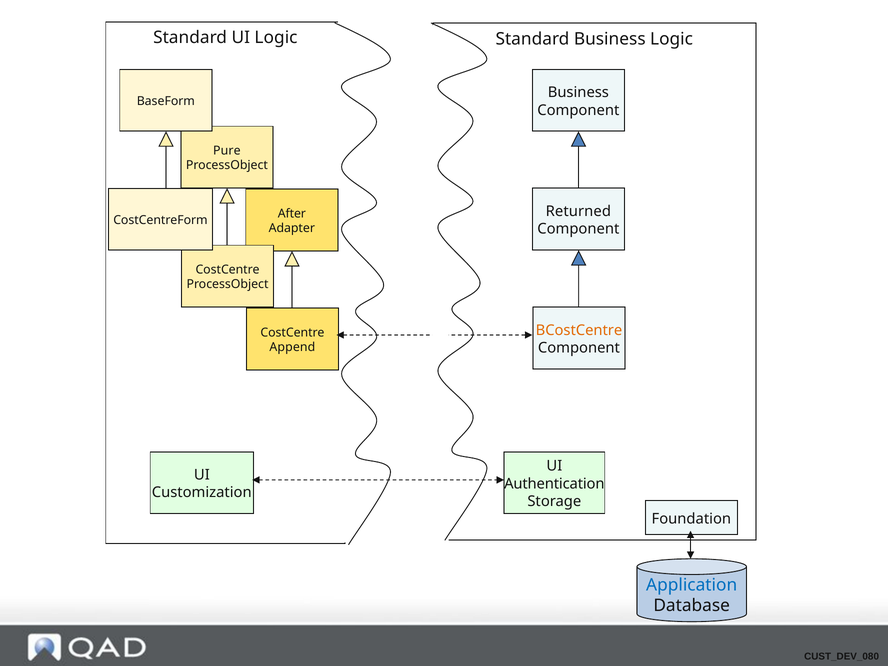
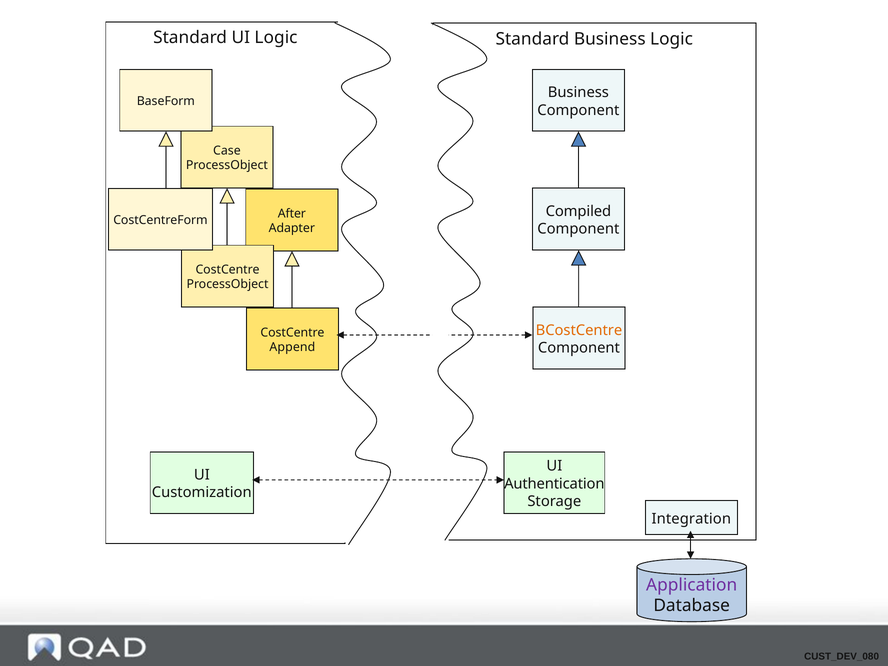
Pure: Pure -> Case (227, 151)
Returned: Returned -> Compiled (578, 211)
Foundation: Foundation -> Integration (691, 519)
Application colour: blue -> purple (692, 585)
